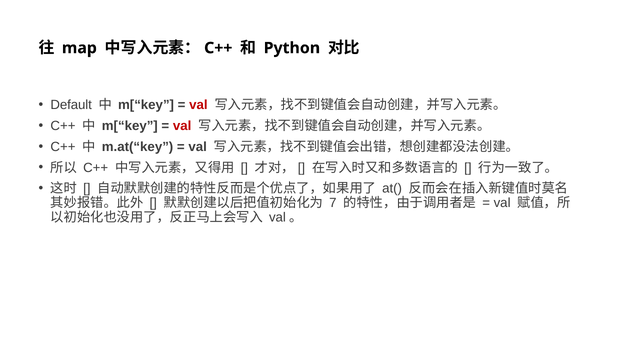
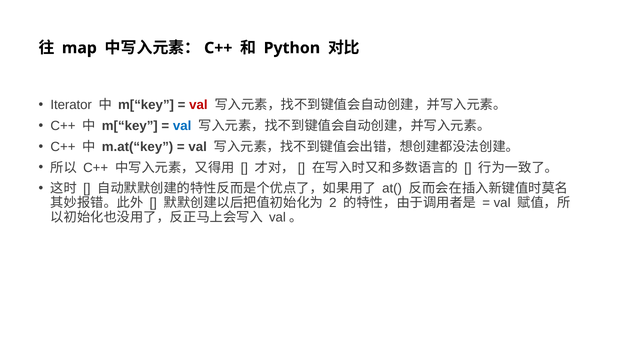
Default: Default -> Iterator (71, 105)
val colour: red -> blue (182, 126)
7: 7 -> 2 (333, 203)
